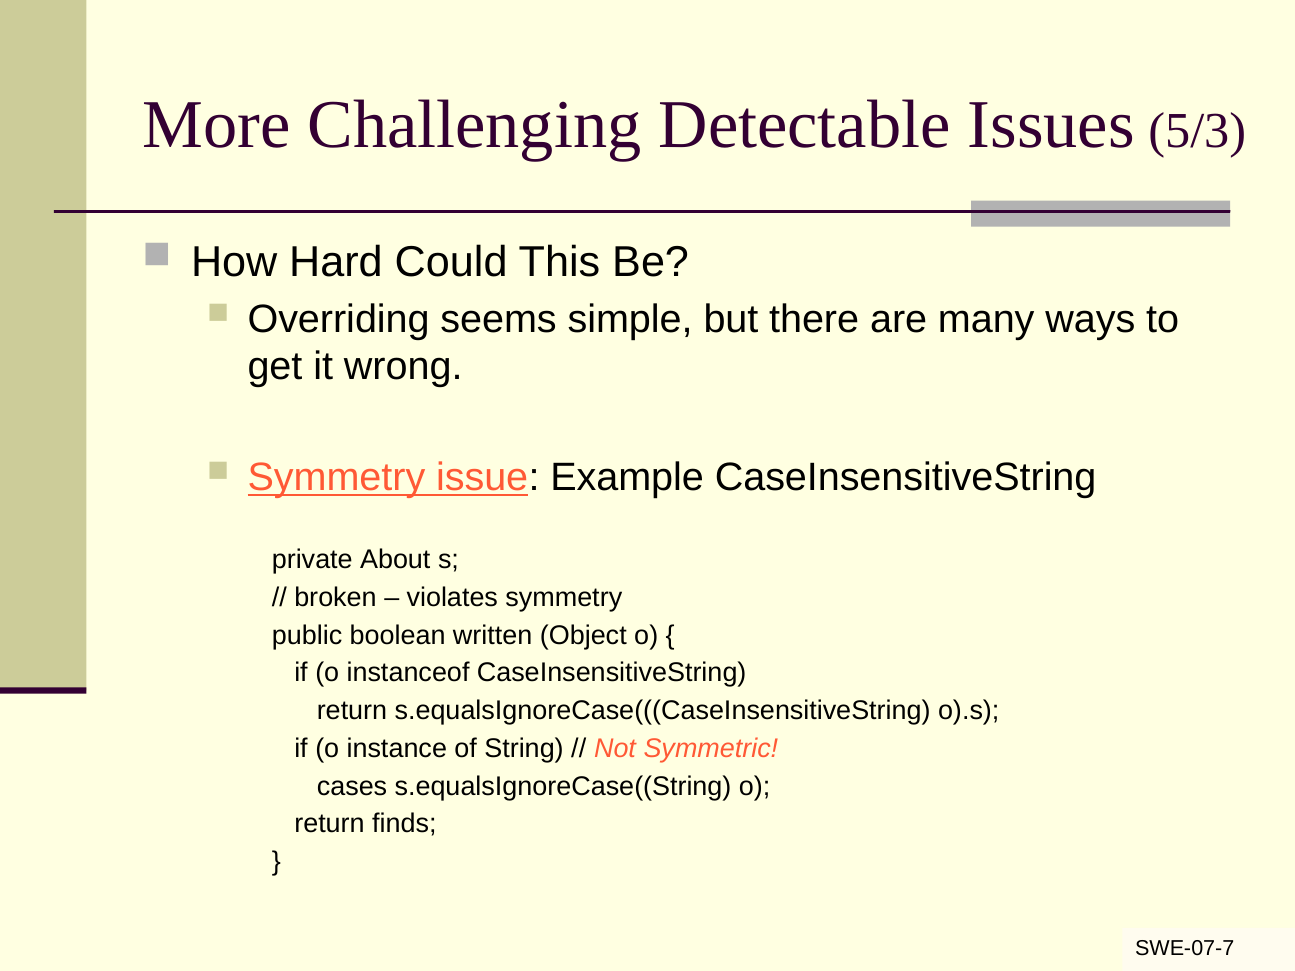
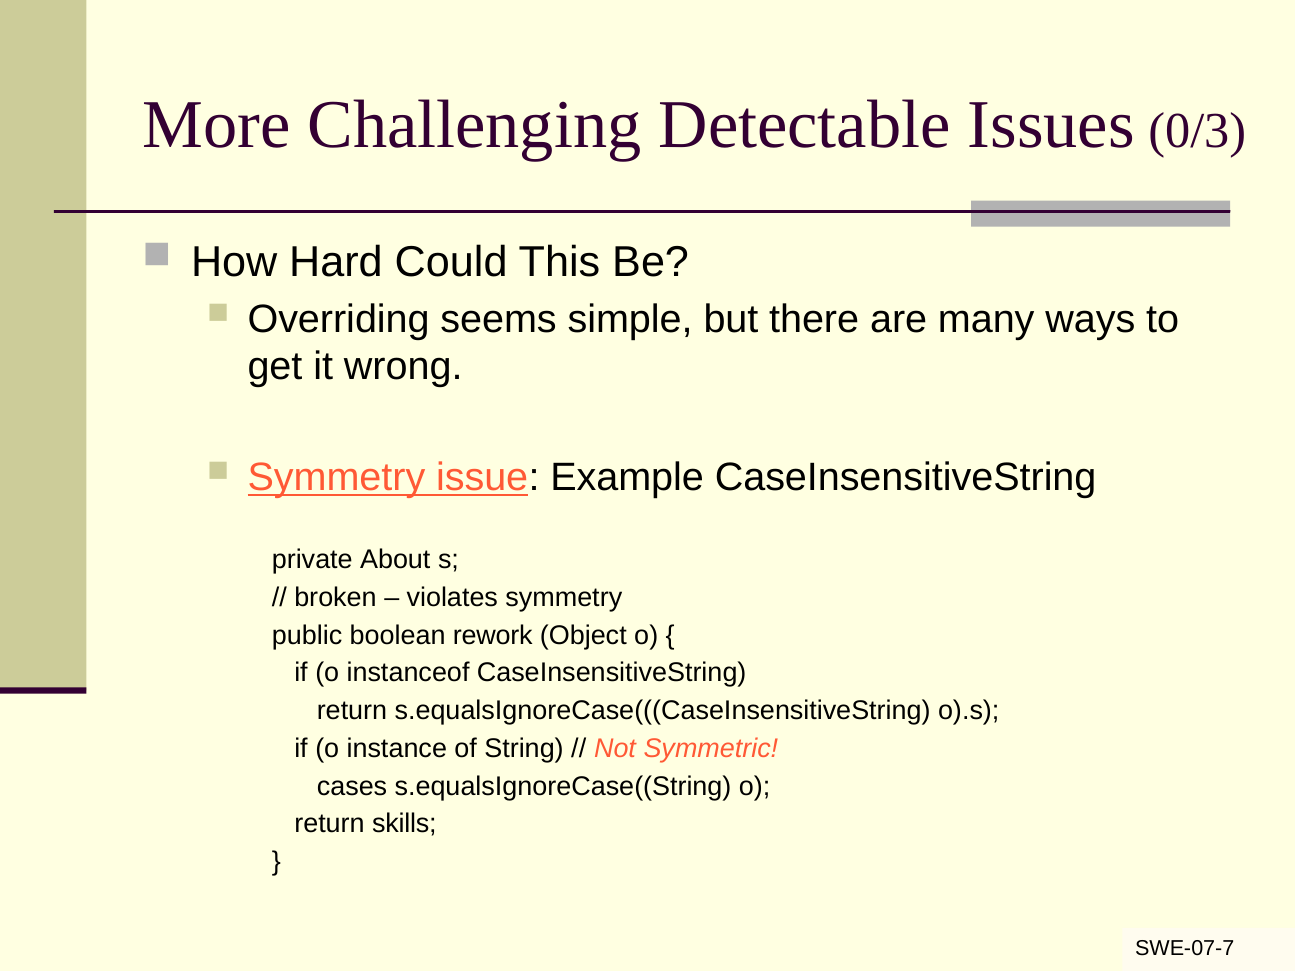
5/3: 5/3 -> 0/3 (1197, 131)
written: written -> rework (493, 635)
finds: finds -> skills (404, 824)
